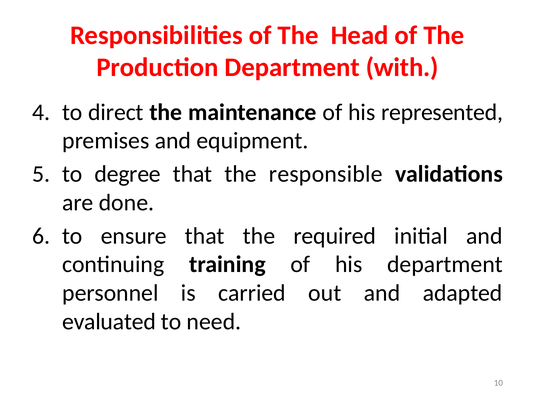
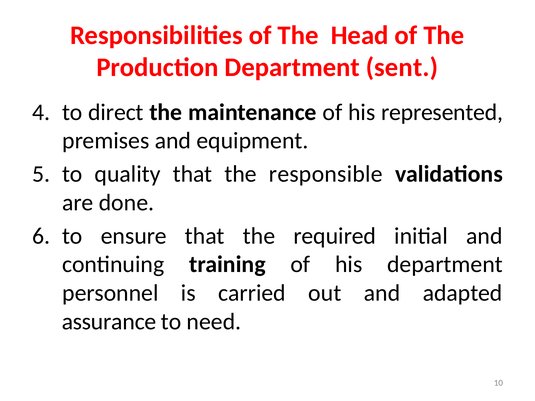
with: with -> sent (402, 67)
degree: degree -> quality (128, 174)
evaluated: evaluated -> assurance (109, 322)
